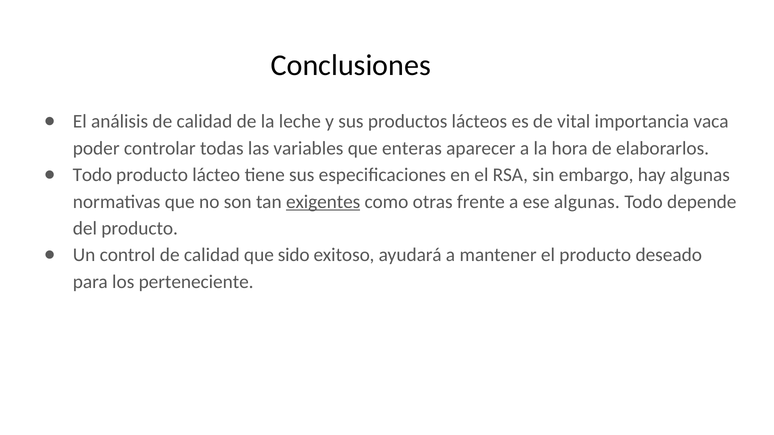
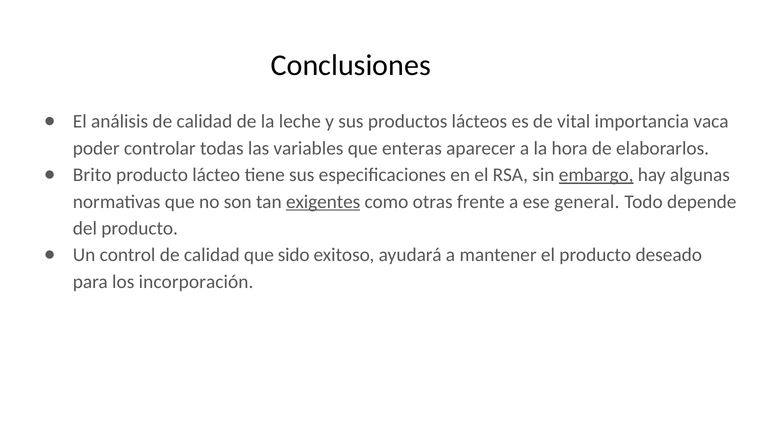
Todo: Todo -> Brito (92, 175)
embargo underline: none -> present (596, 175)
ese algunas: algunas -> general (587, 202)
perteneciente: perteneciente -> incorporación (196, 282)
